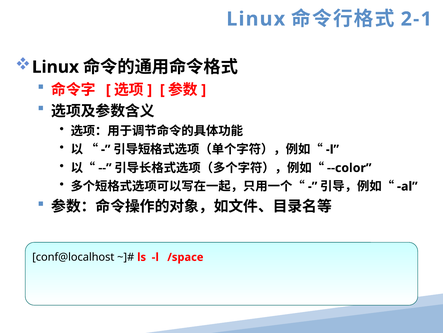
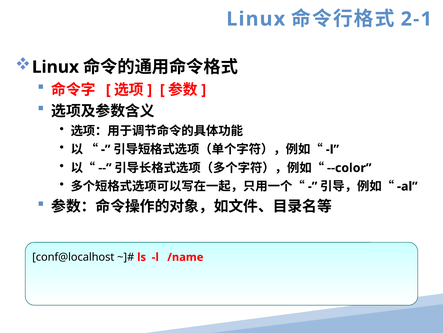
/space: /space -> /name (185, 257)
